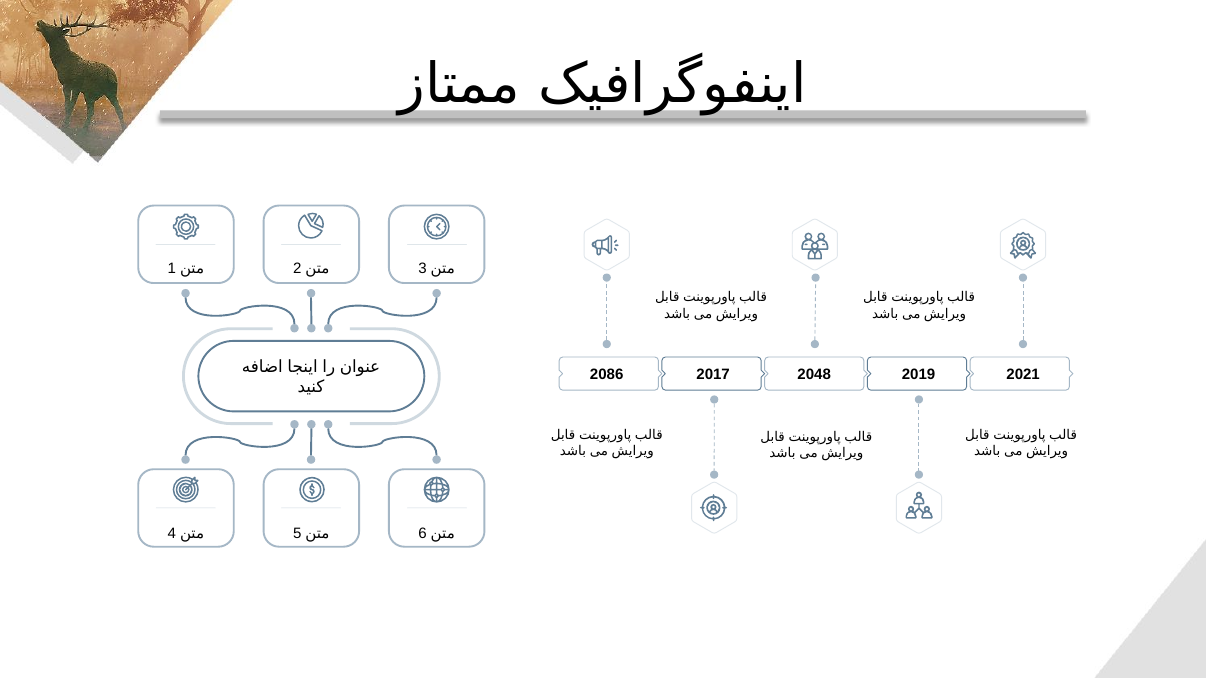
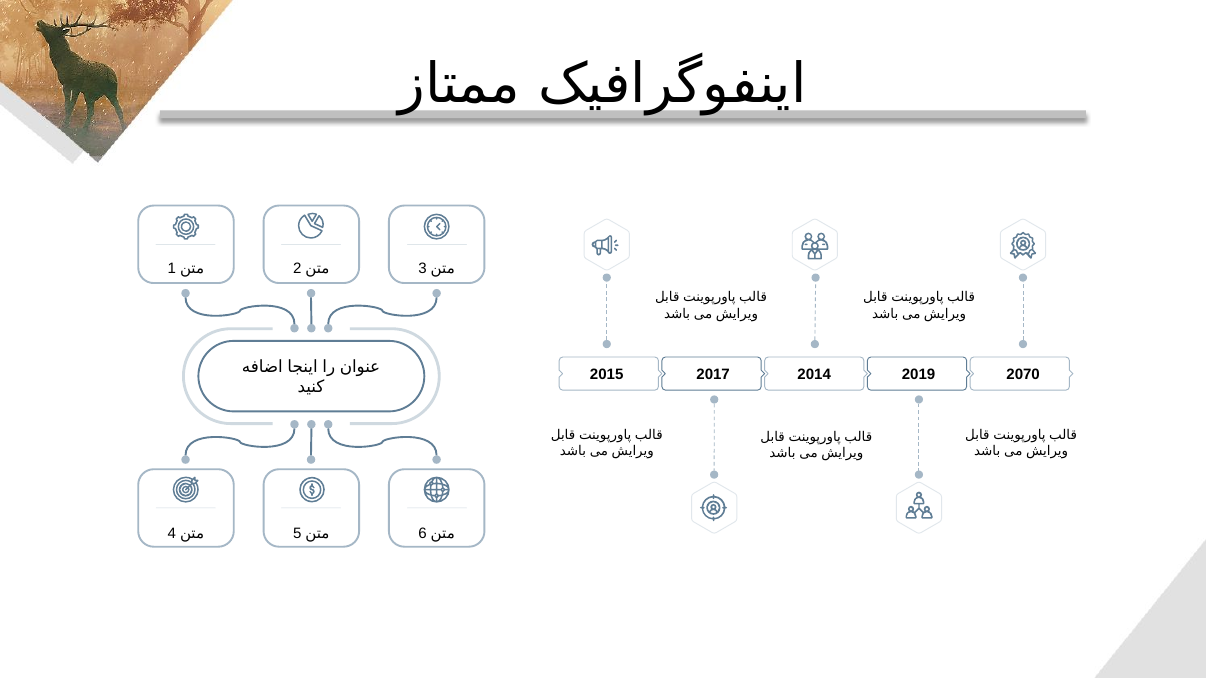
2086: 2086 -> 2015 (607, 375)
2048: 2048 -> 2014 (814, 375)
2021: 2021 -> 2070 (1023, 375)
